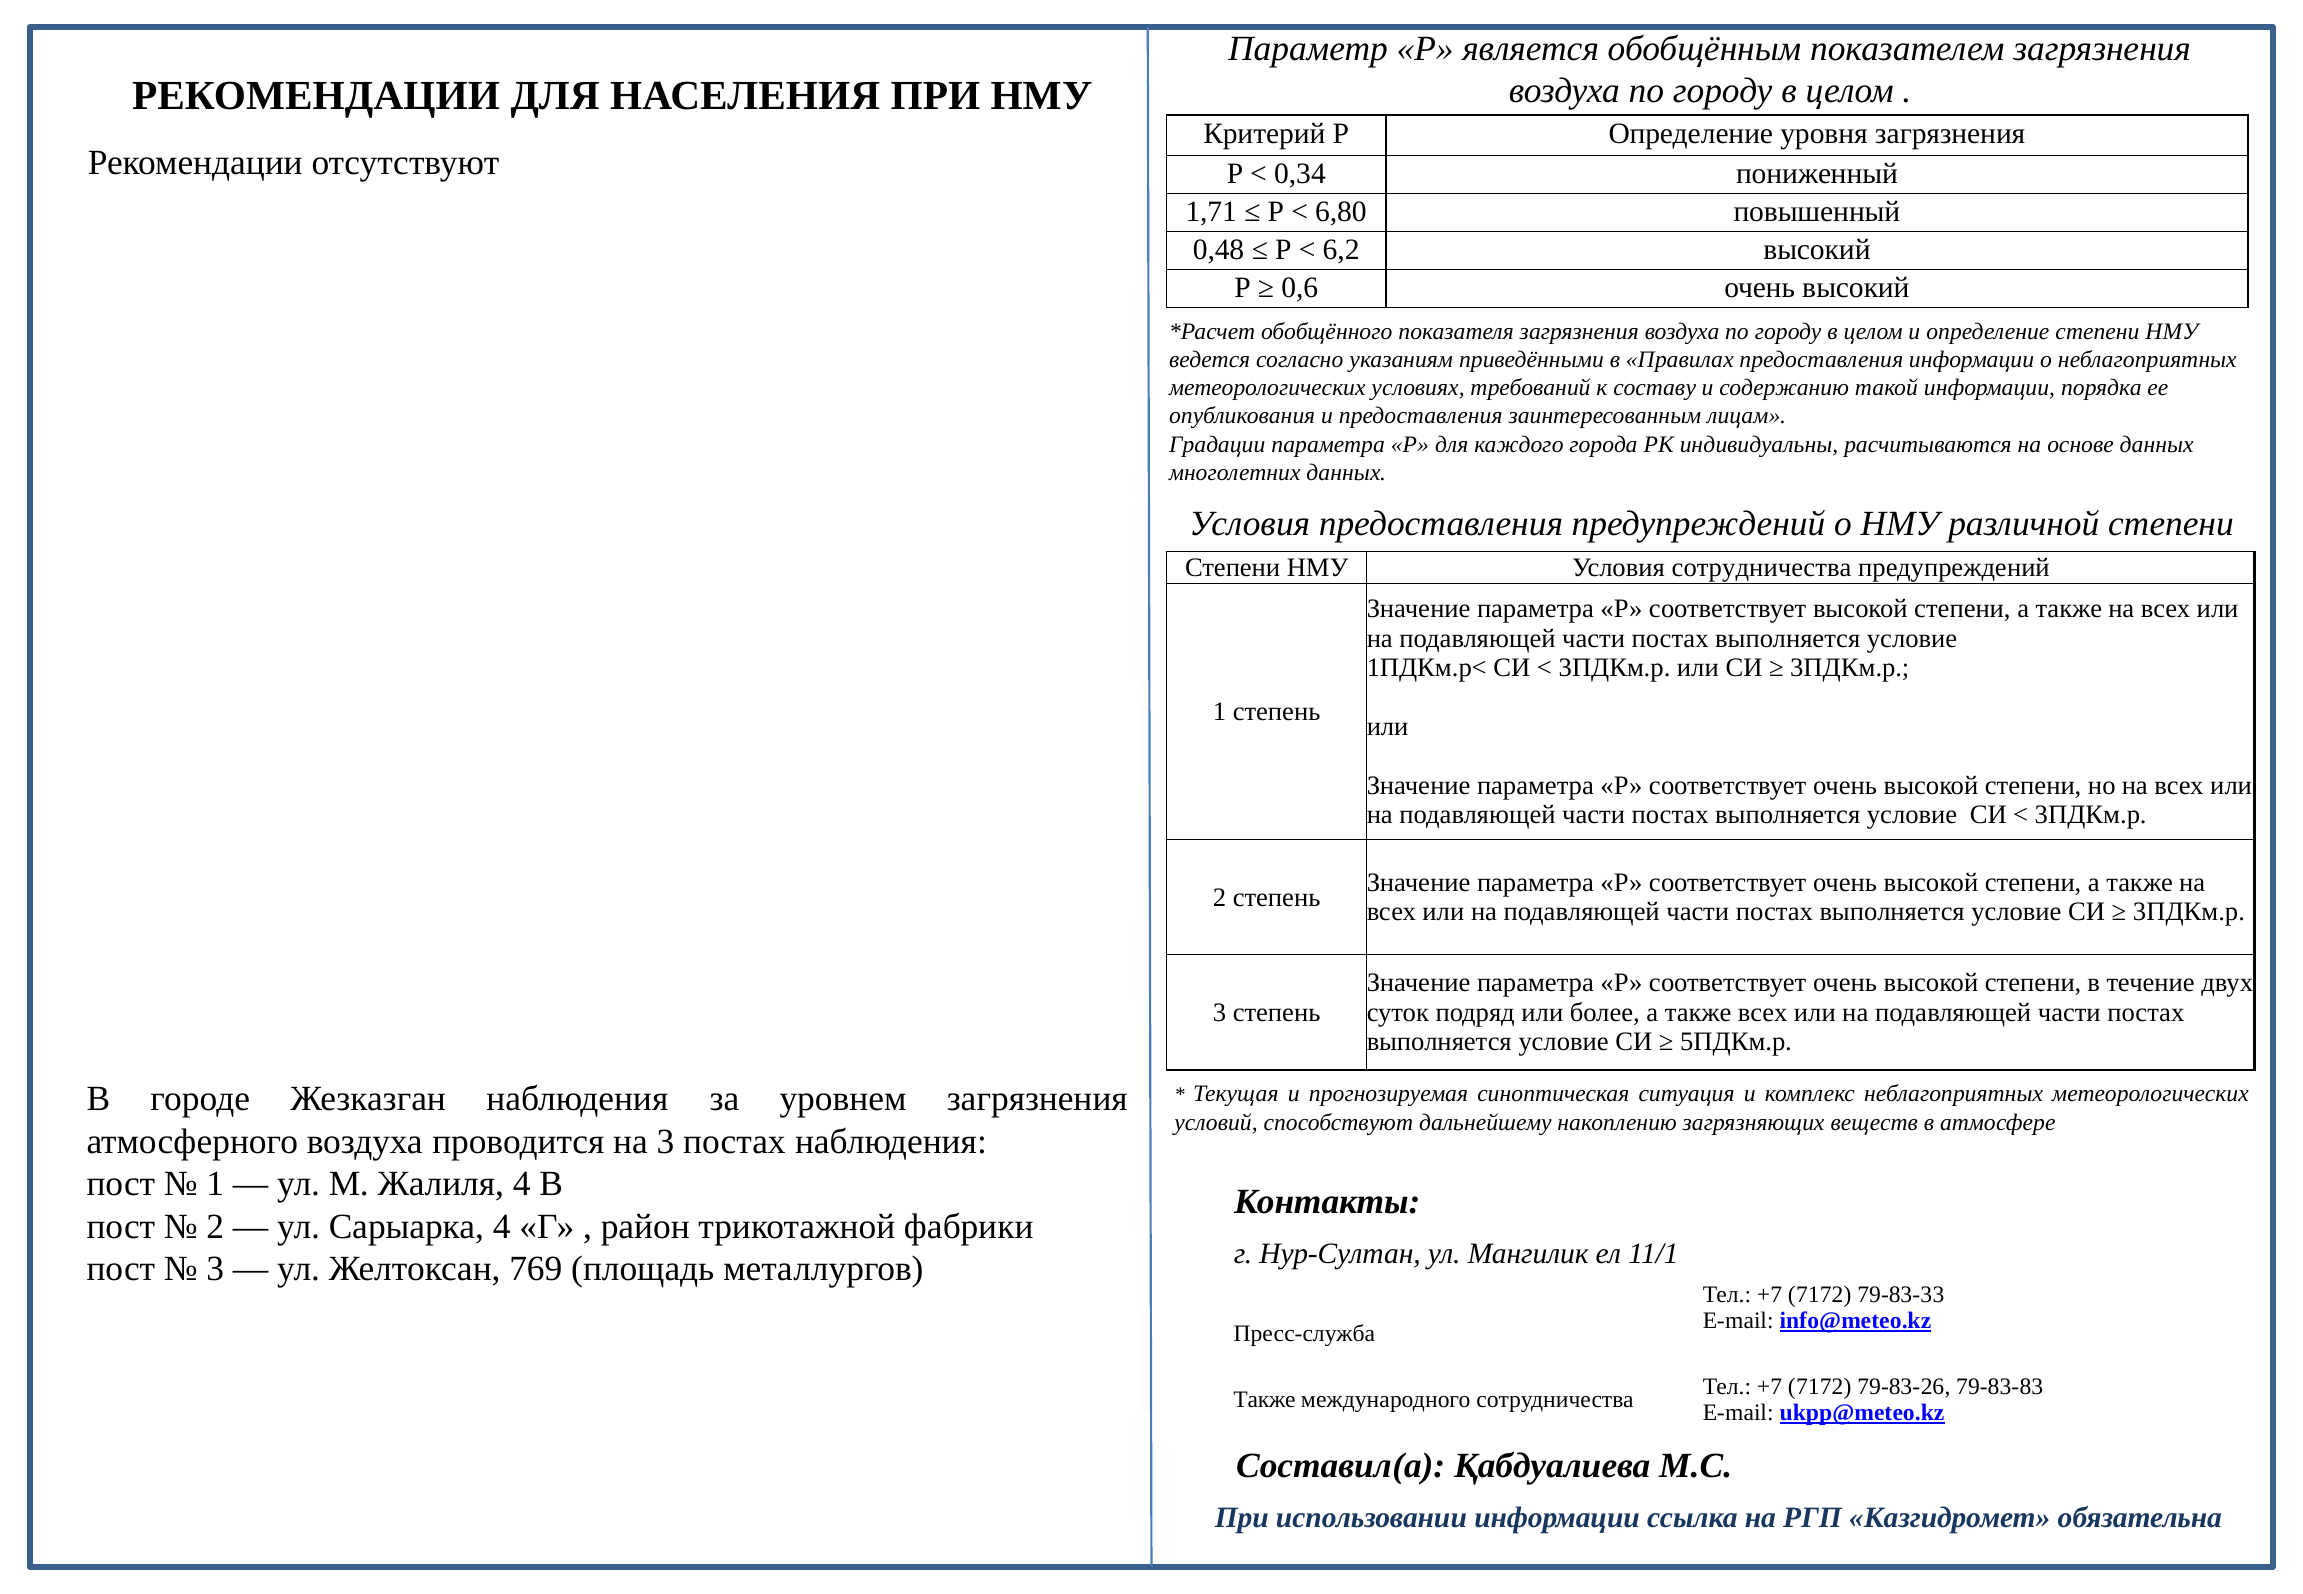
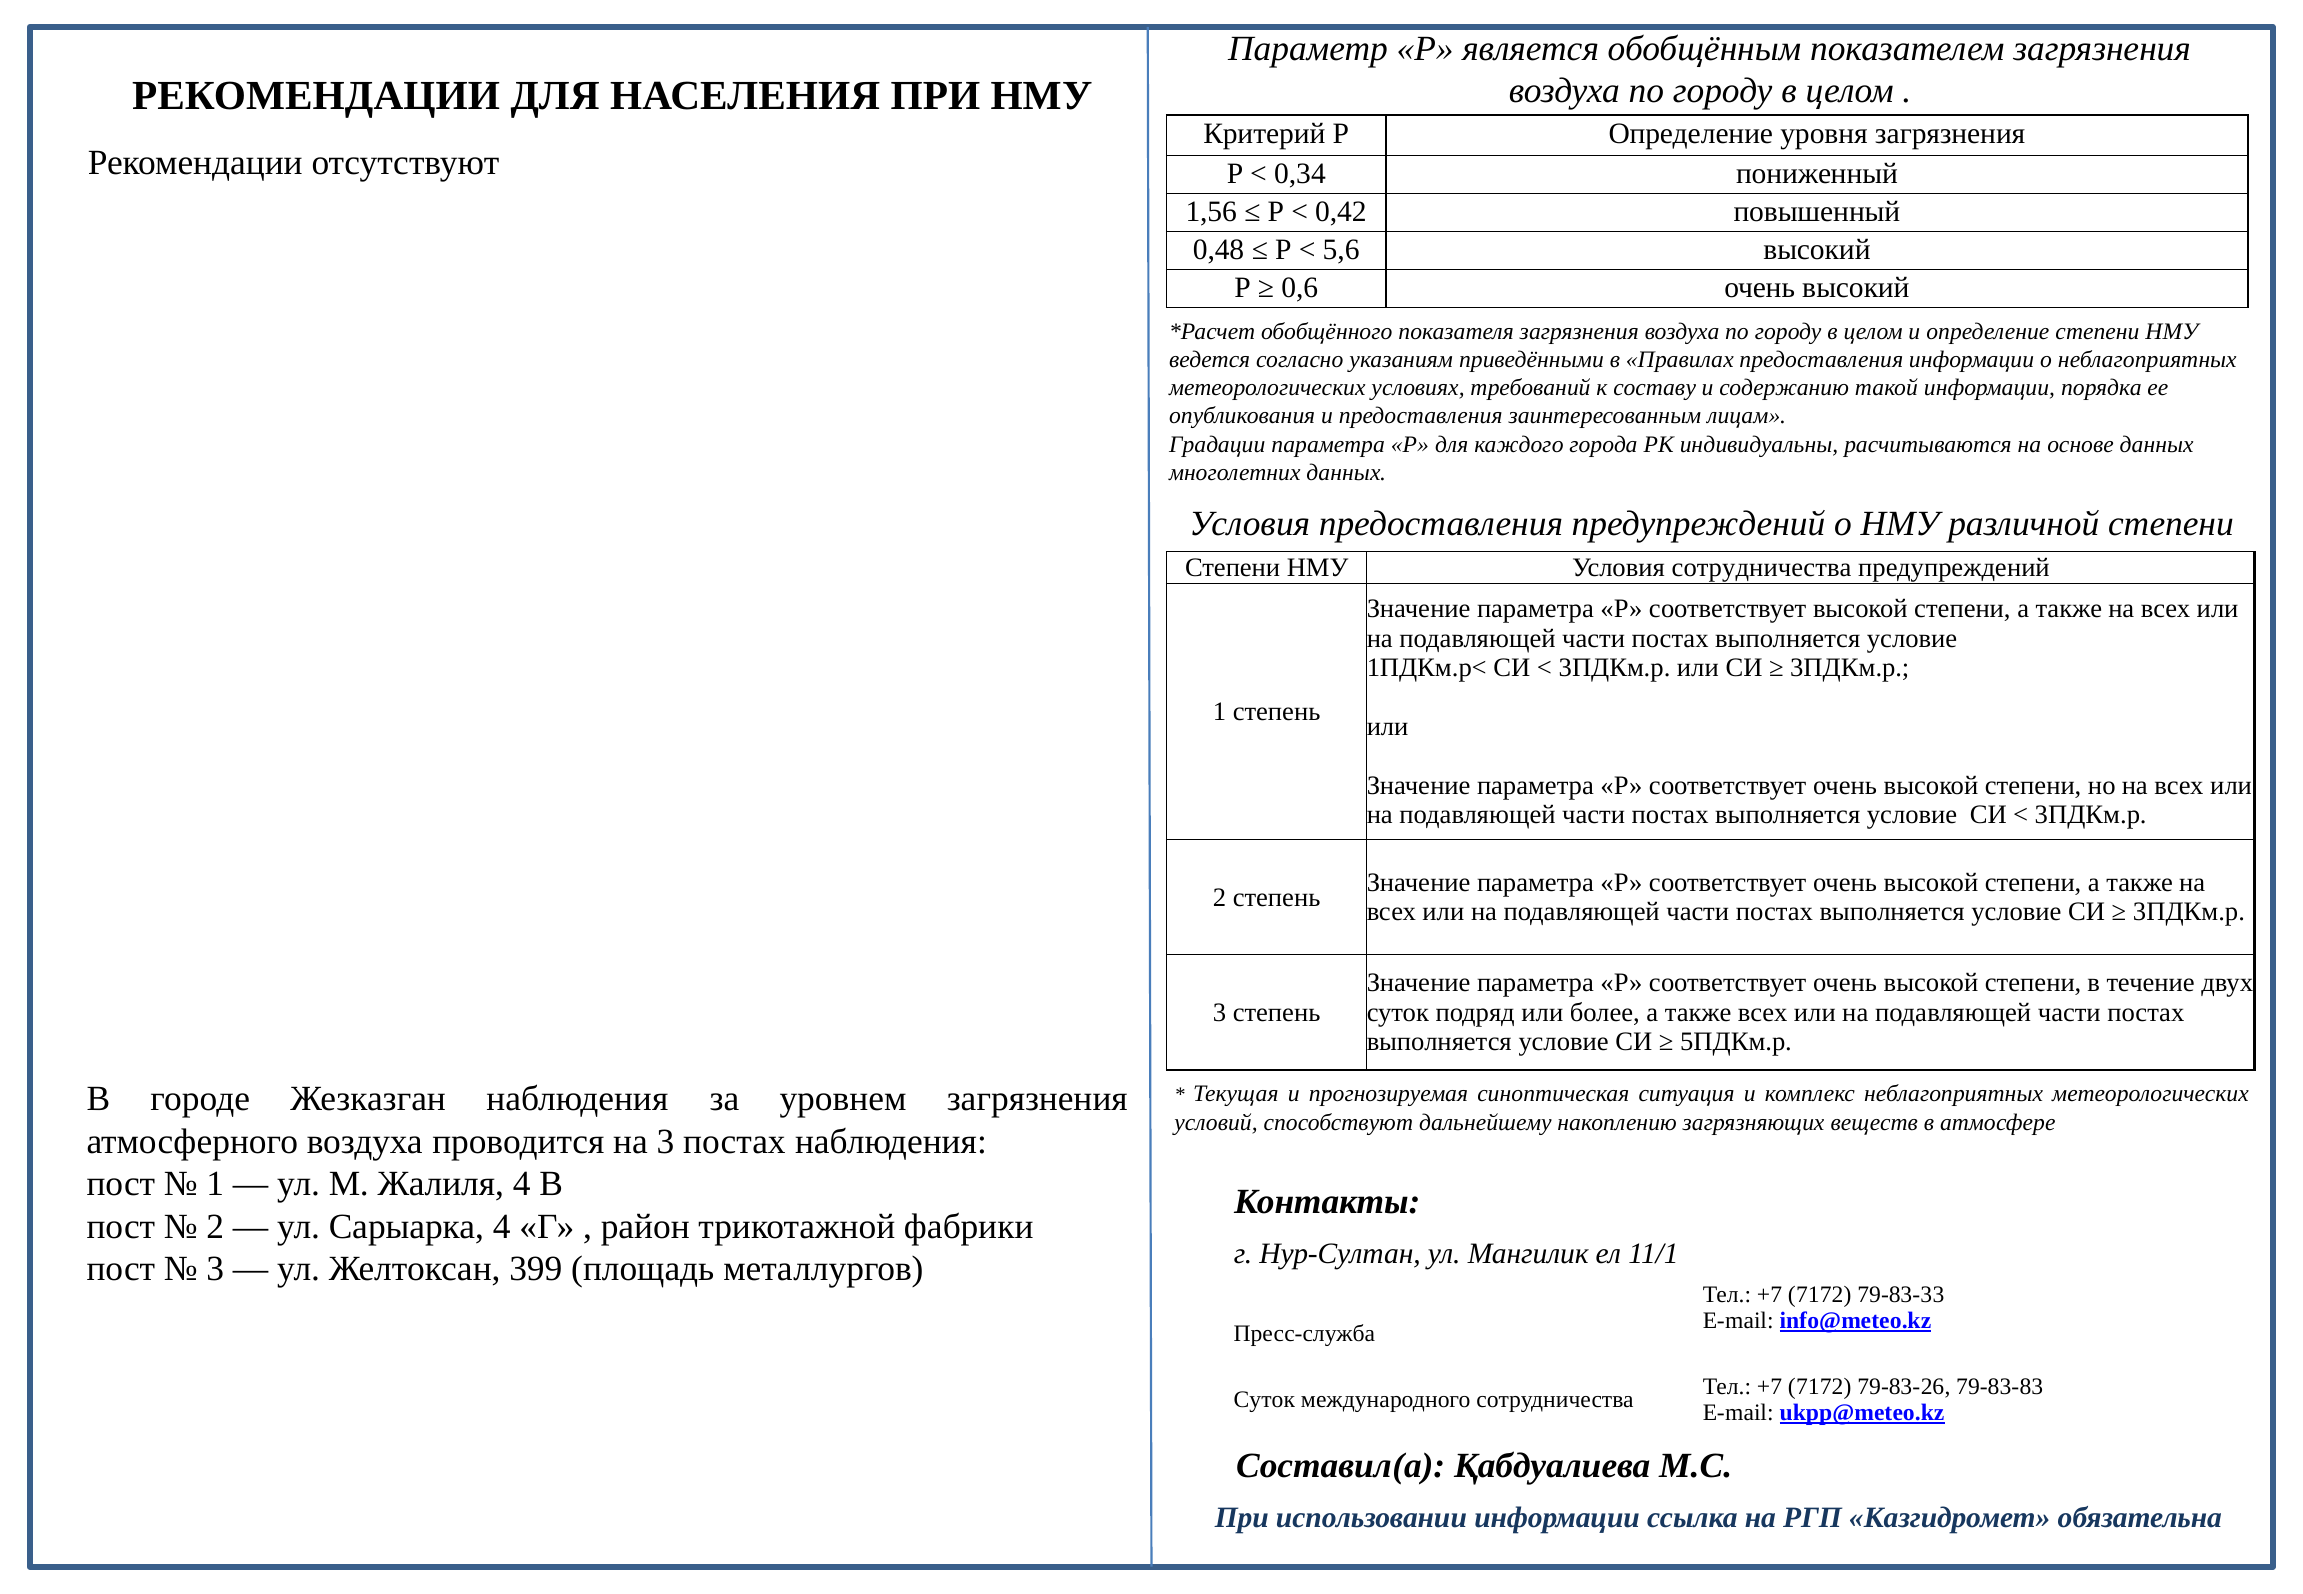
1,71: 1,71 -> 1,56 (1211, 212)
6,80: 6,80 -> 0,42 (1341, 212)
6,2: 6,2 -> 5,6 (1341, 250)
769: 769 -> 399 (536, 1269)
Также: Также -> Суток (1264, 1400)
